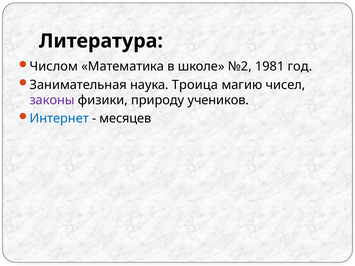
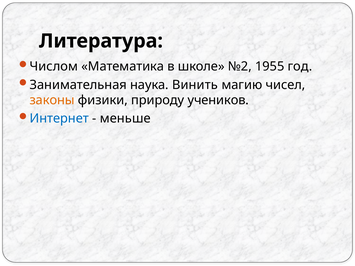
1981: 1981 -> 1955 (270, 67)
Троица: Троица -> Винить (195, 85)
законы colour: purple -> orange (52, 100)
месяцев: месяцев -> меньше (125, 119)
